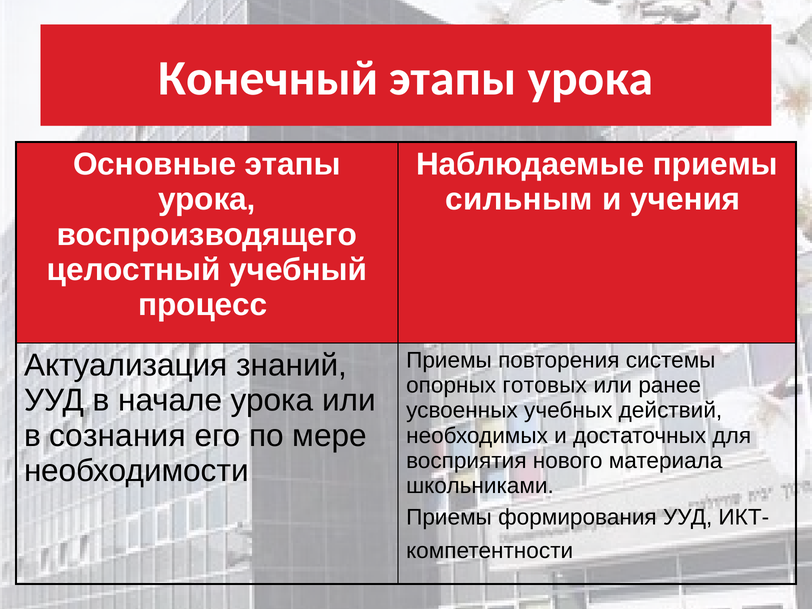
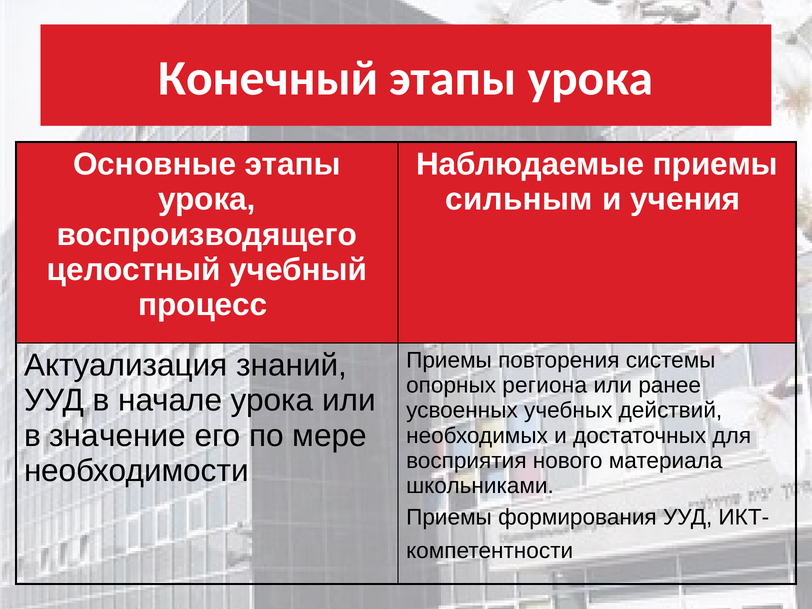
готовых: готовых -> региона (545, 385)
сознания: сознания -> значение (118, 436)
